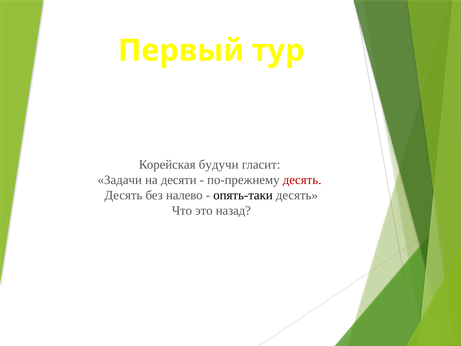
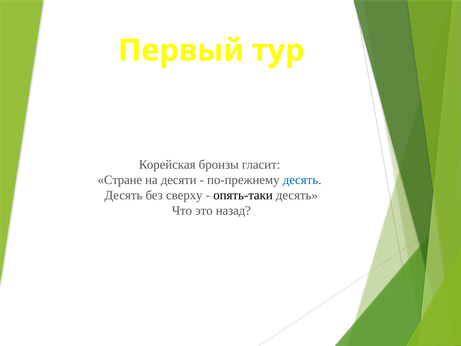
будучи: будучи -> бронзы (219, 164)
Задачи: Задачи -> Стране (120, 180)
десять colour: red -> blue (302, 180)
налево: налево -> сверху (184, 195)
